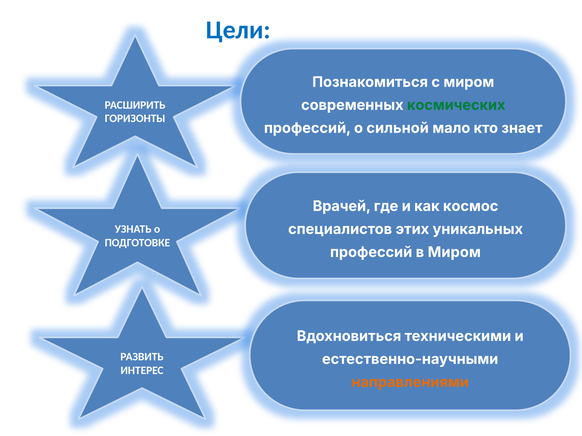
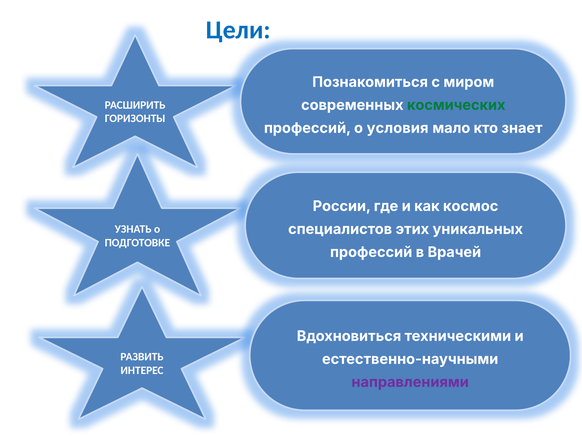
сильной: сильной -> условия (398, 128)
Врачей: Врачей -> России (342, 206)
в Миром: Миром -> Врачей (454, 252)
направлениями colour: orange -> purple (410, 383)
